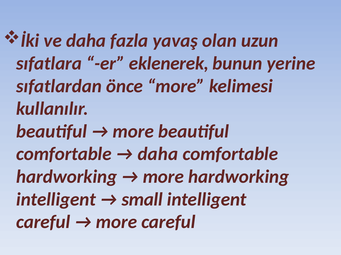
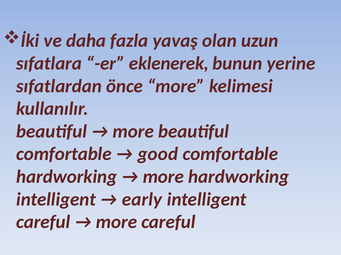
daha: daha -> good (158, 154)
small: small -> early (142, 200)
